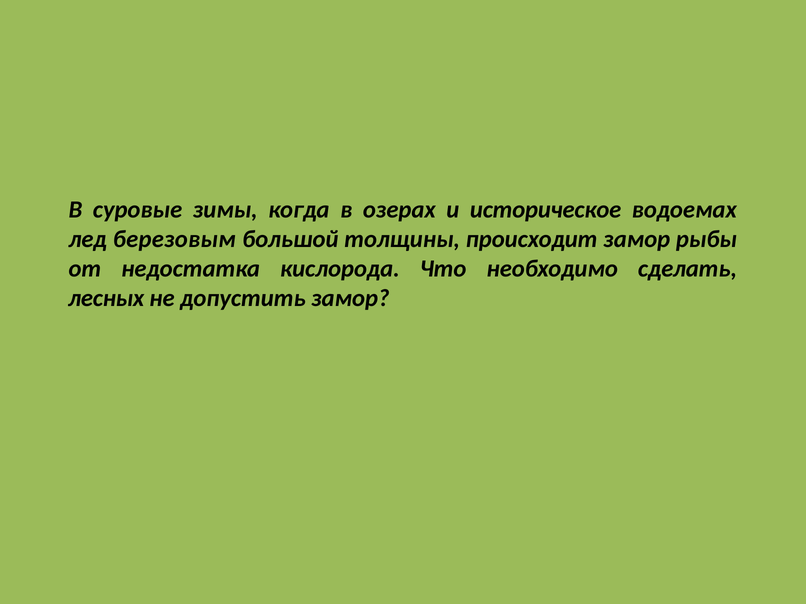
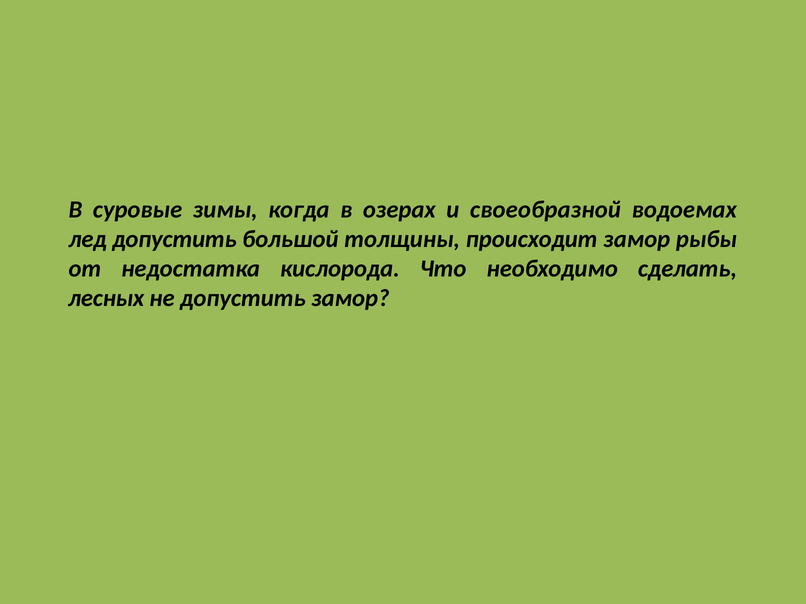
историческое: историческое -> своеобразной (545, 210)
лед березовым: березовым -> допустить (175, 240)
